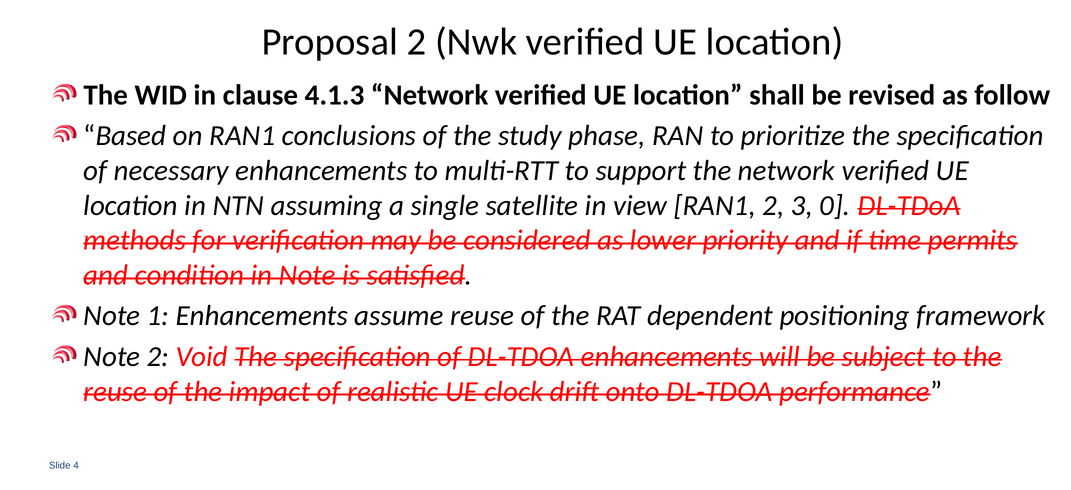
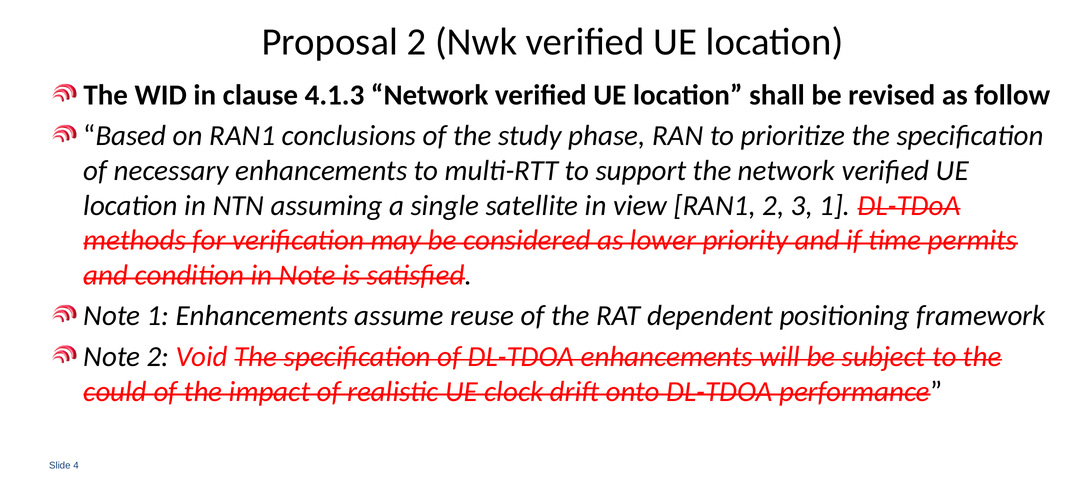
3 0: 0 -> 1 (835, 205)
reuse: reuse -> could (115, 391)
